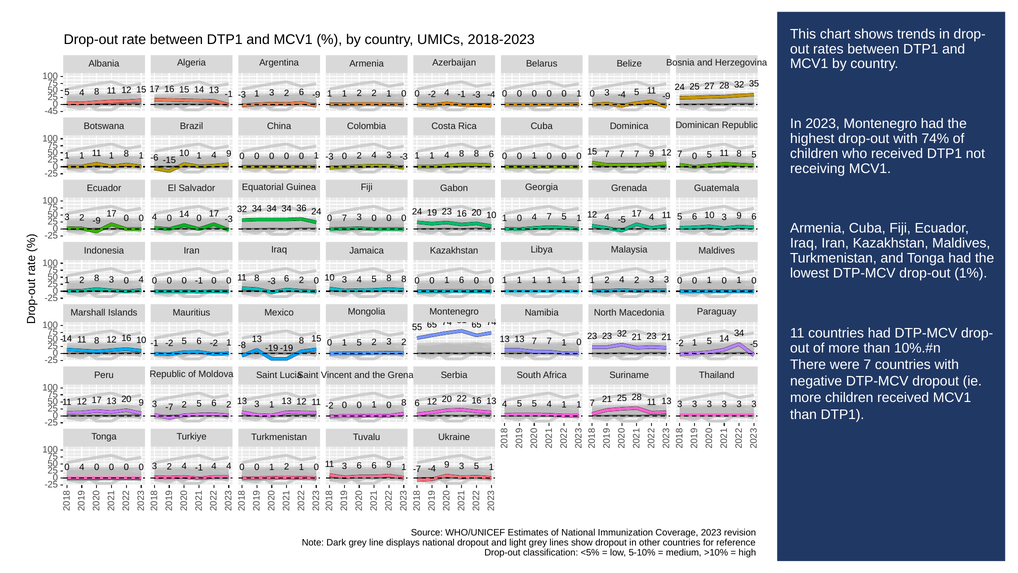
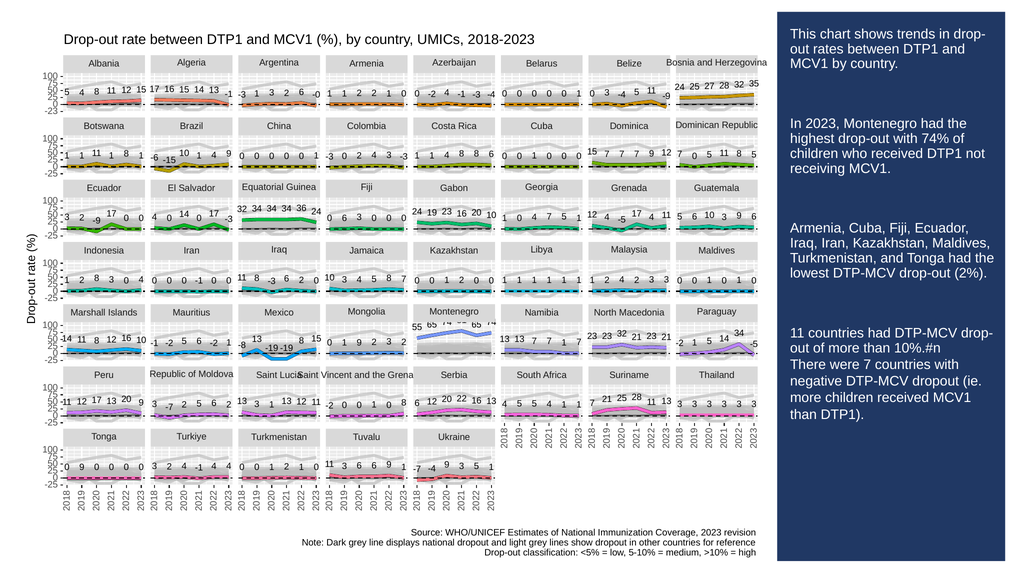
6 -9: -9 -> -0 (316, 95)
-45: -45 -> -23 (51, 111)
0 7: 7 -> 6 (344, 218)
1%: 1% -> 2% (971, 273)
5 8 8: 8 -> 7 (404, 279)
6: 6 -> 2 (462, 280)
7 1 0: 0 -> 7 (579, 342)
5: 5 -> 9 (359, 342)
4: 4 -> 9 (82, 467)
